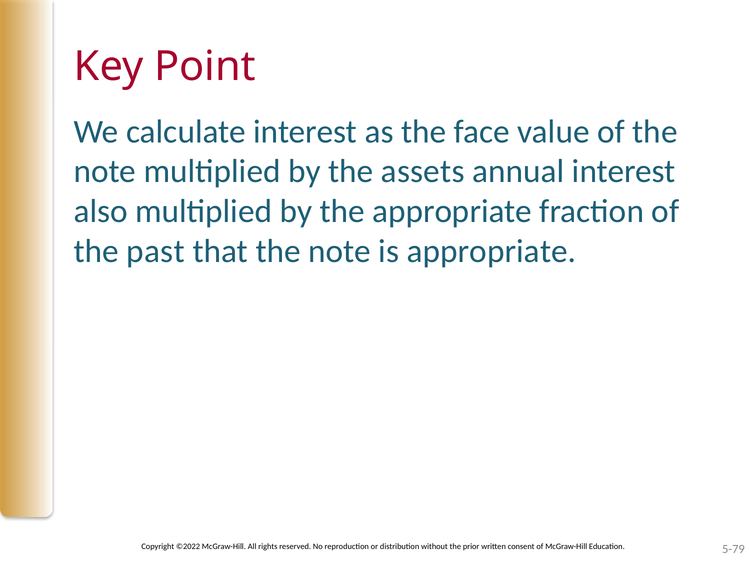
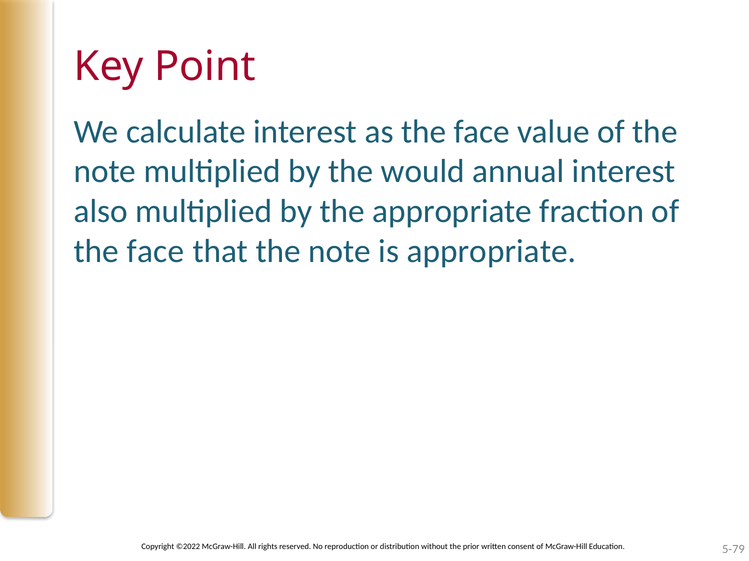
assets: assets -> would (423, 172)
past: past -> face (156, 252)
